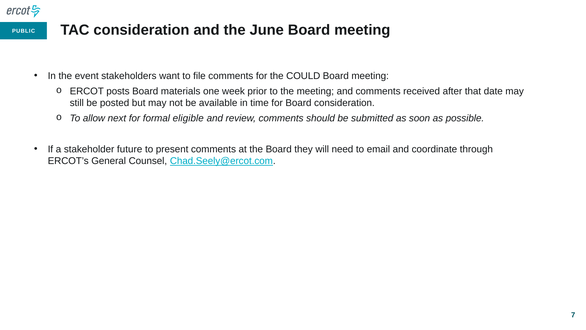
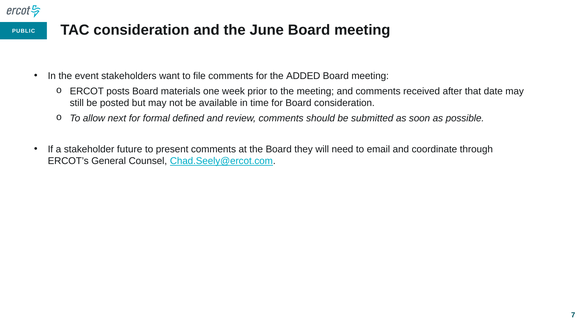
COULD: COULD -> ADDED (303, 76)
eligible: eligible -> defined (188, 118)
